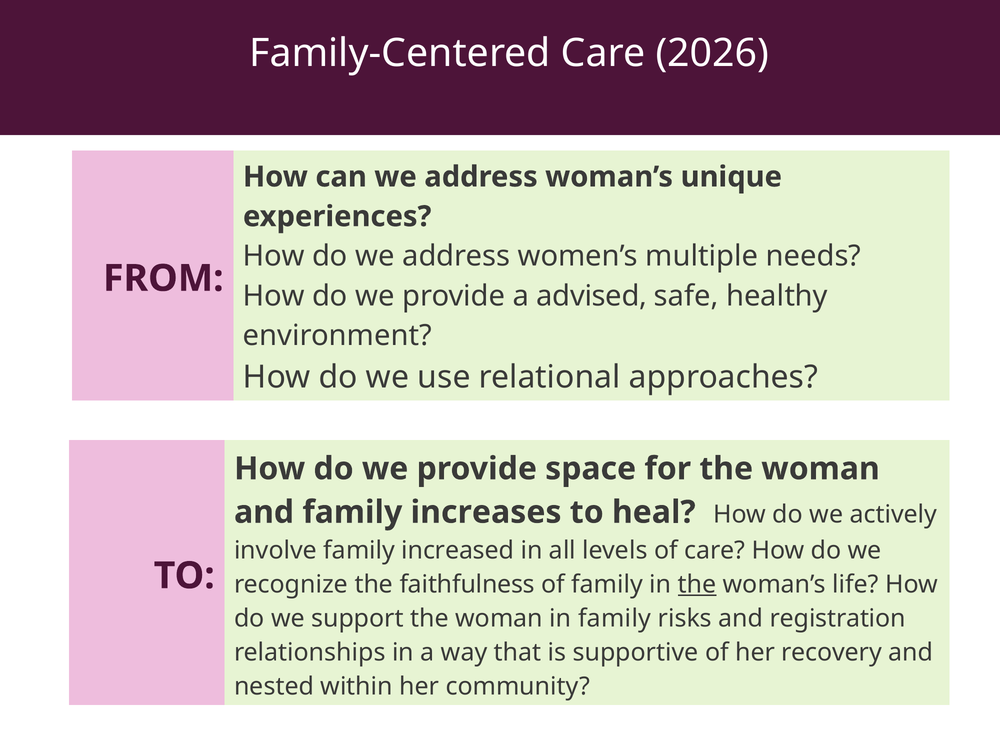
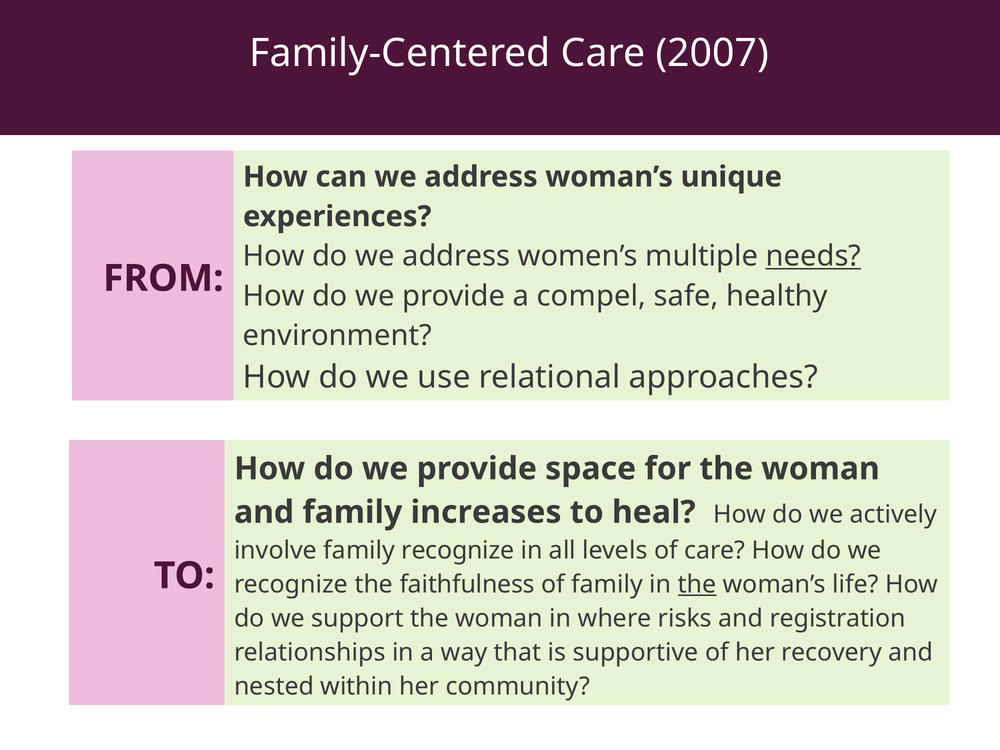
2026: 2026 -> 2007 (712, 53)
needs underline: none -> present (813, 256)
advised: advised -> compel (591, 296)
family increased: increased -> recognize (458, 550)
in family: family -> where (615, 619)
